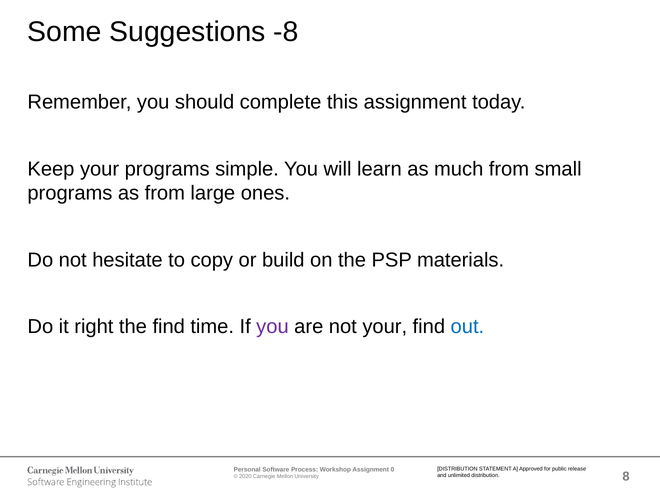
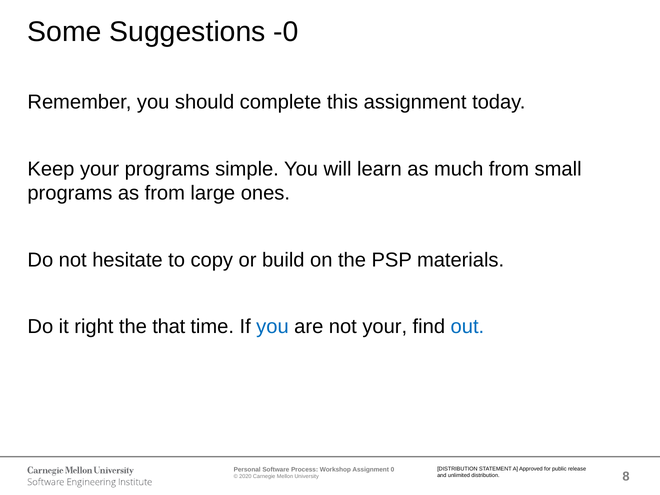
-8: -8 -> -0 (286, 32)
the find: find -> that (169, 327)
you colour: purple -> blue (272, 327)
